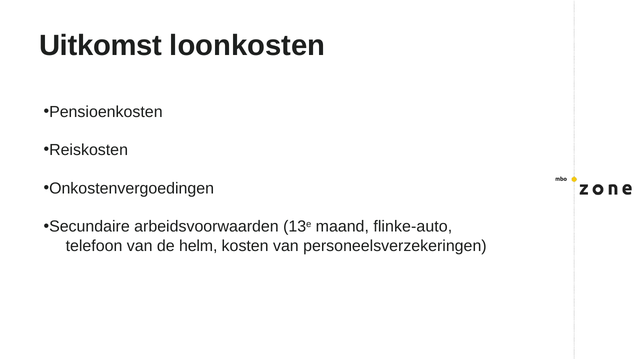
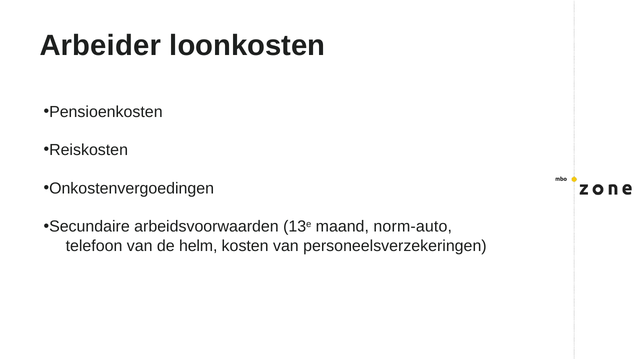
Uitkomst: Uitkomst -> Arbeider (100, 46)
flinke-auto: flinke-auto -> norm-auto (413, 227)
